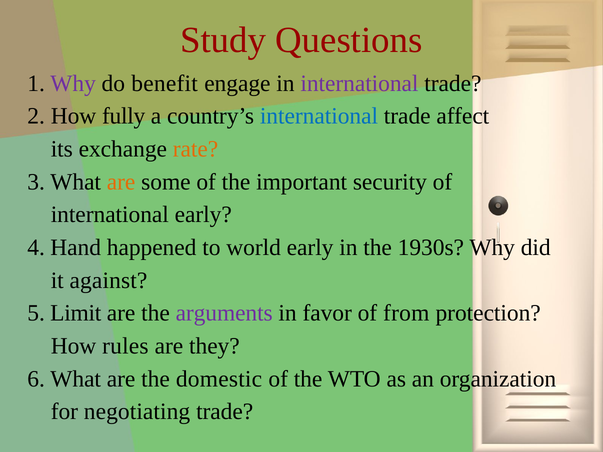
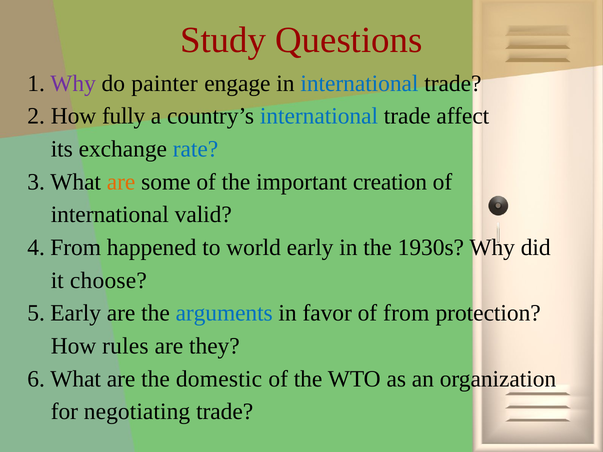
benefit: benefit -> painter (165, 83)
international colour: purple -> blue (359, 83)
rate colour: orange -> blue (196, 149)
security: security -> creation (390, 182)
international early: early -> valid (203, 215)
4 Hand: Hand -> From (76, 248)
against: against -> choose (108, 281)
5 Limit: Limit -> Early (76, 313)
arguments colour: purple -> blue (224, 313)
